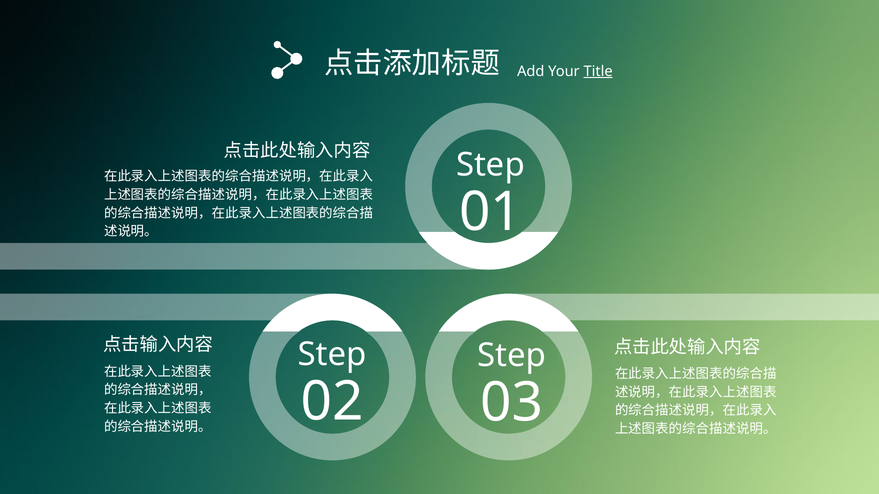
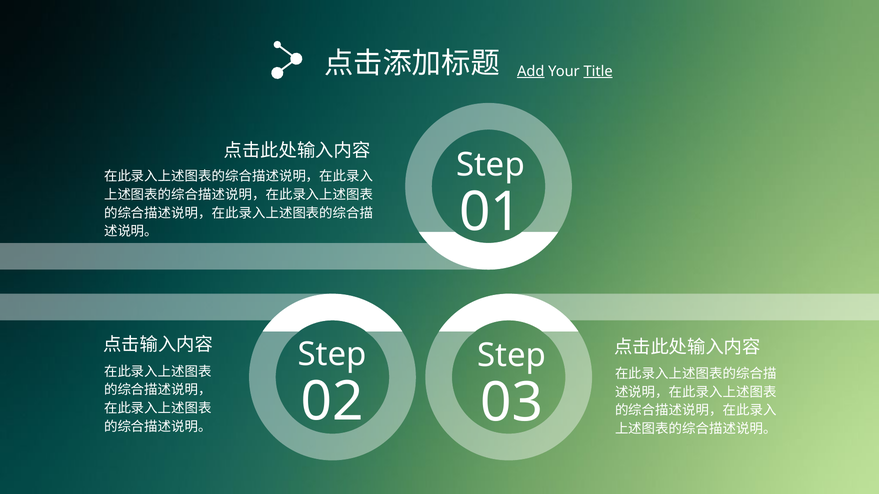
Add underline: none -> present (531, 71)
